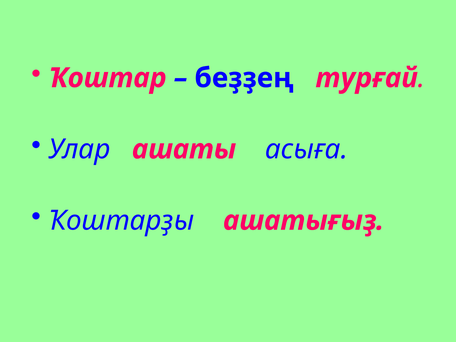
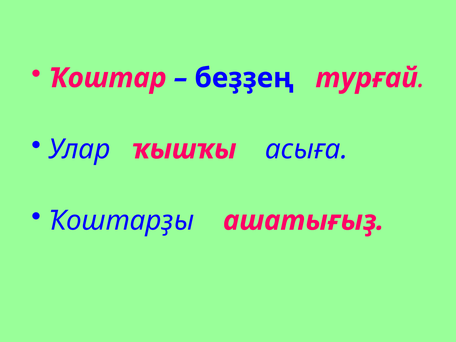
ашаты: ашаты -> ҡышҡы (184, 149)
